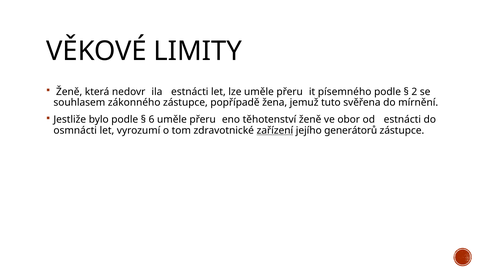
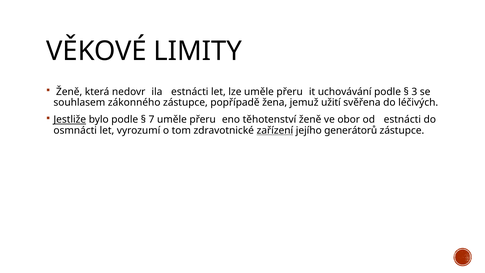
písemného: písemného -> uchovávání (345, 92)
2: 2 -> 3 (414, 92)
tuto: tuto -> užití (331, 103)
mírnění: mírnění -> léčivých (418, 103)
Jestliže underline: none -> present (70, 119)
6: 6 -> 7 (152, 119)
